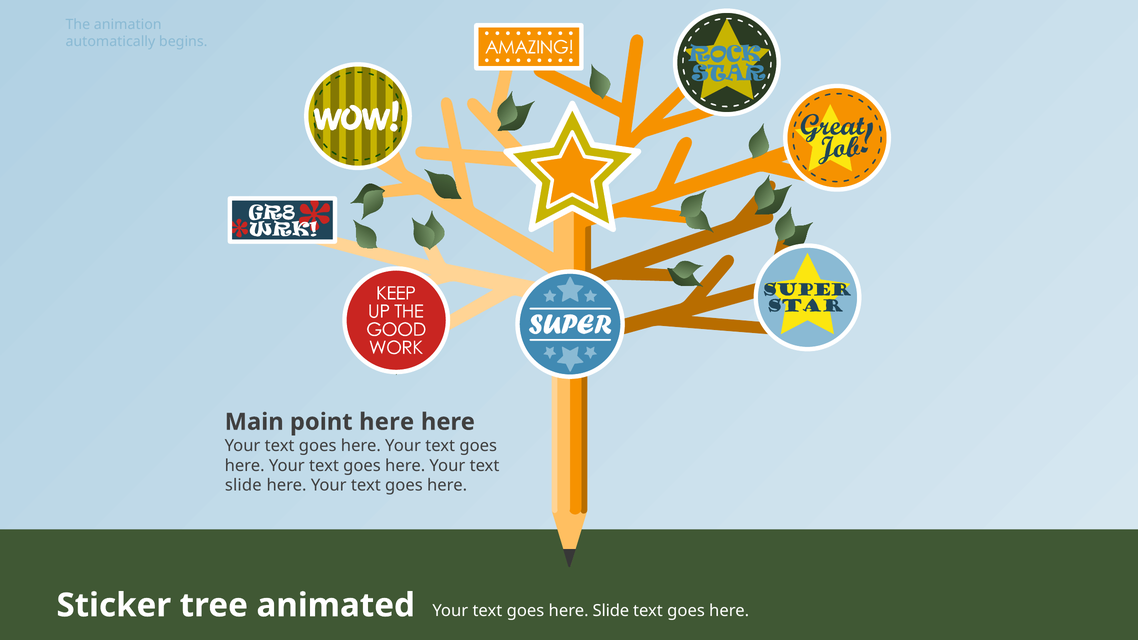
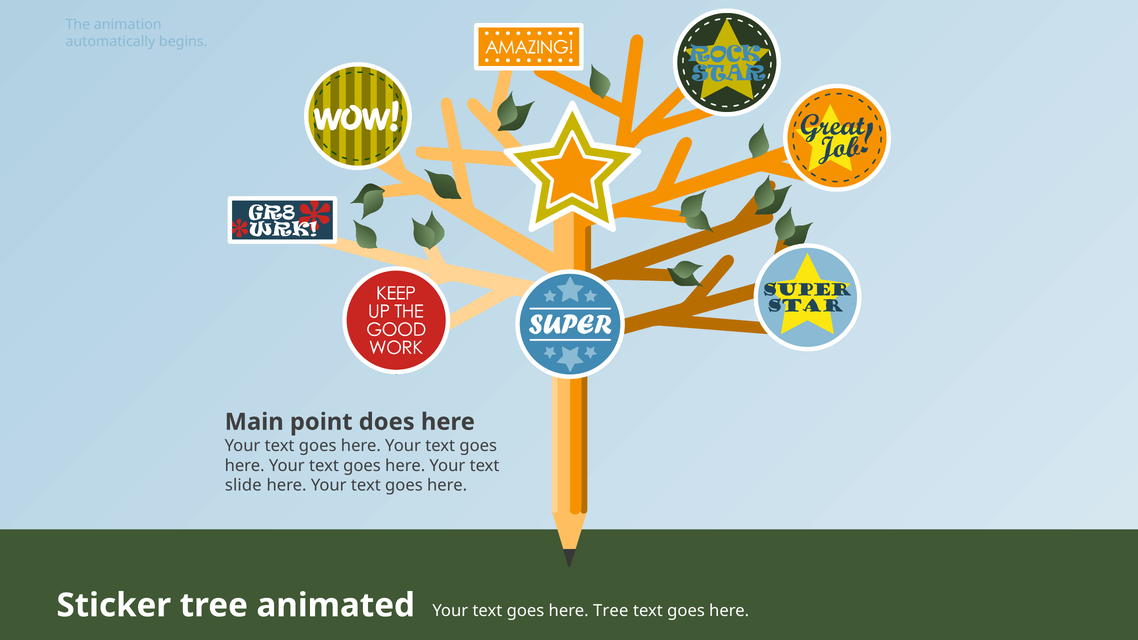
point here: here -> does (387, 422)
here Slide: Slide -> Tree (611, 611)
